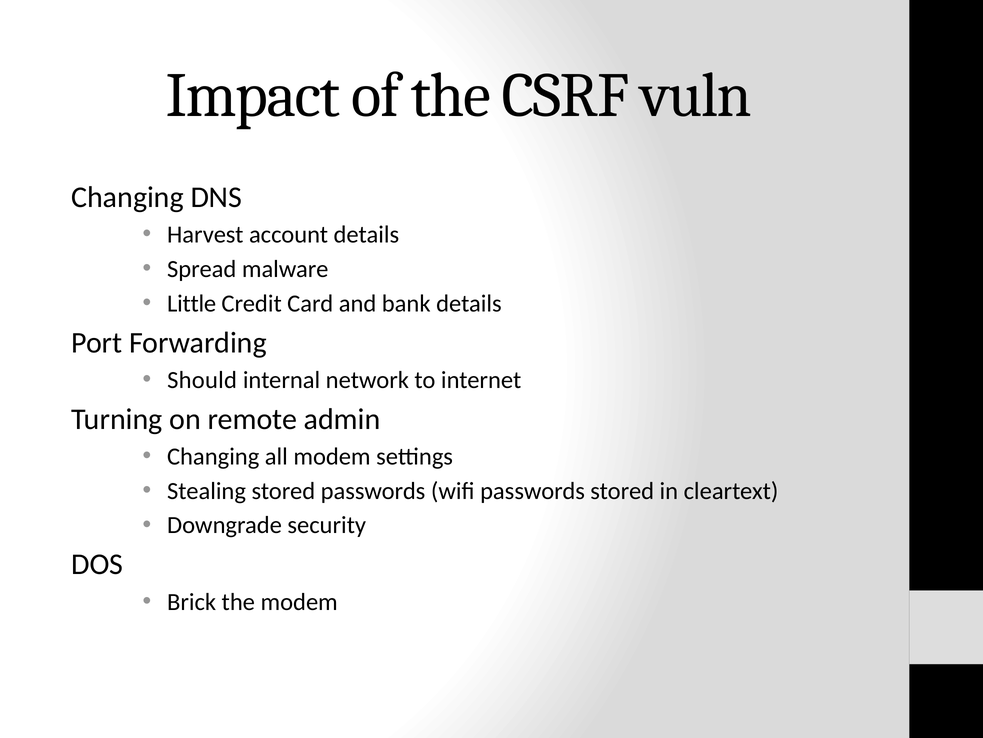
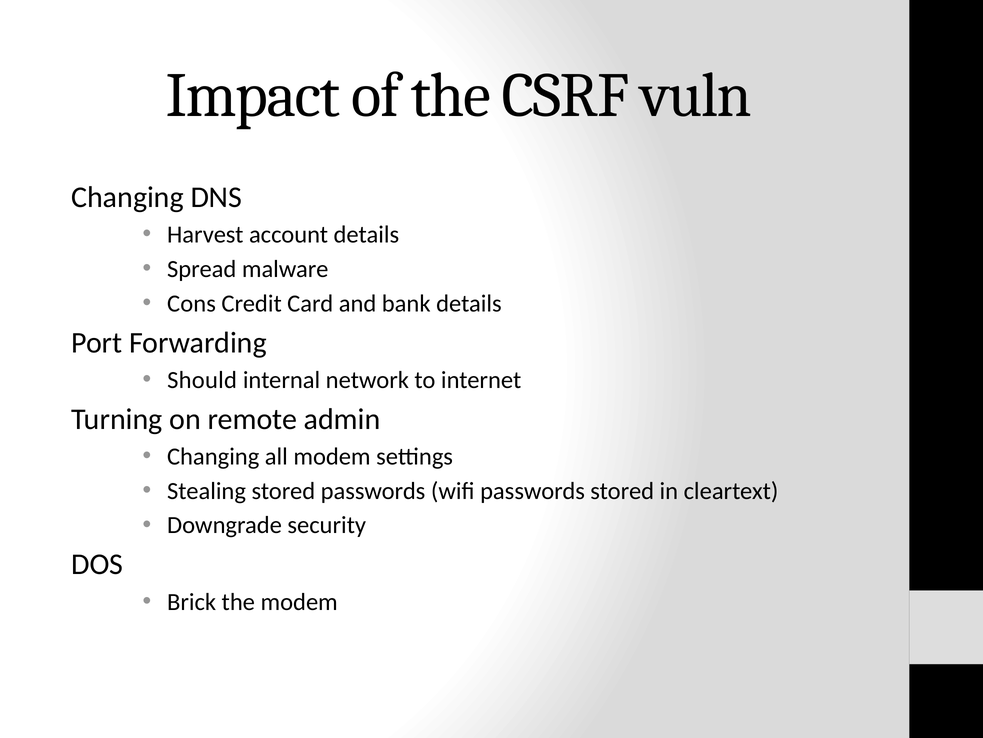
Little: Little -> Cons (192, 303)
